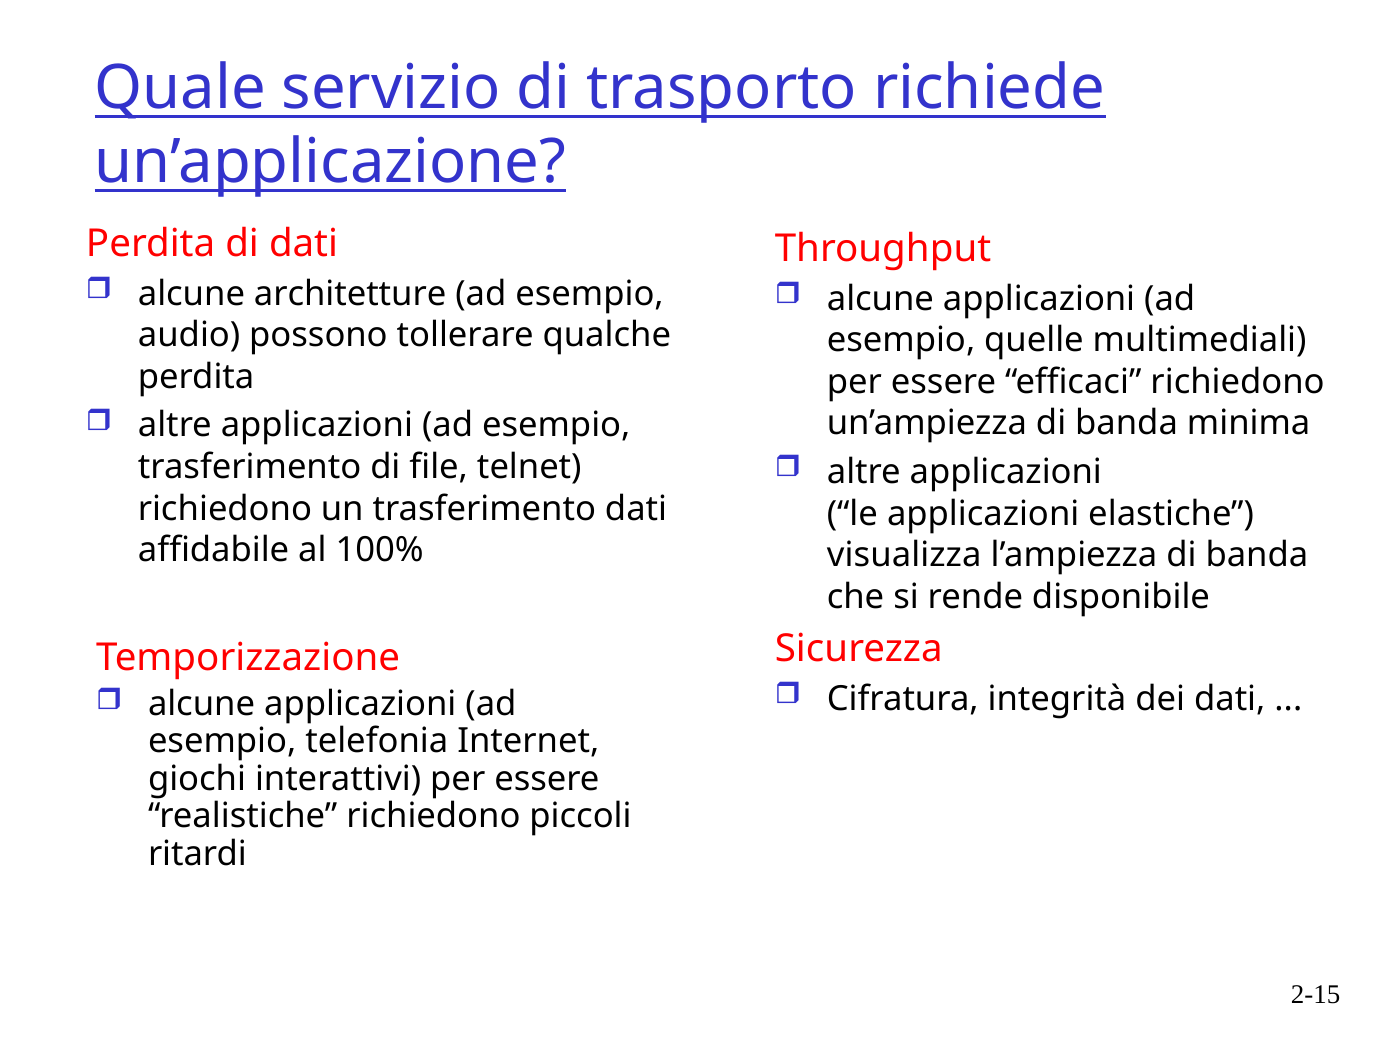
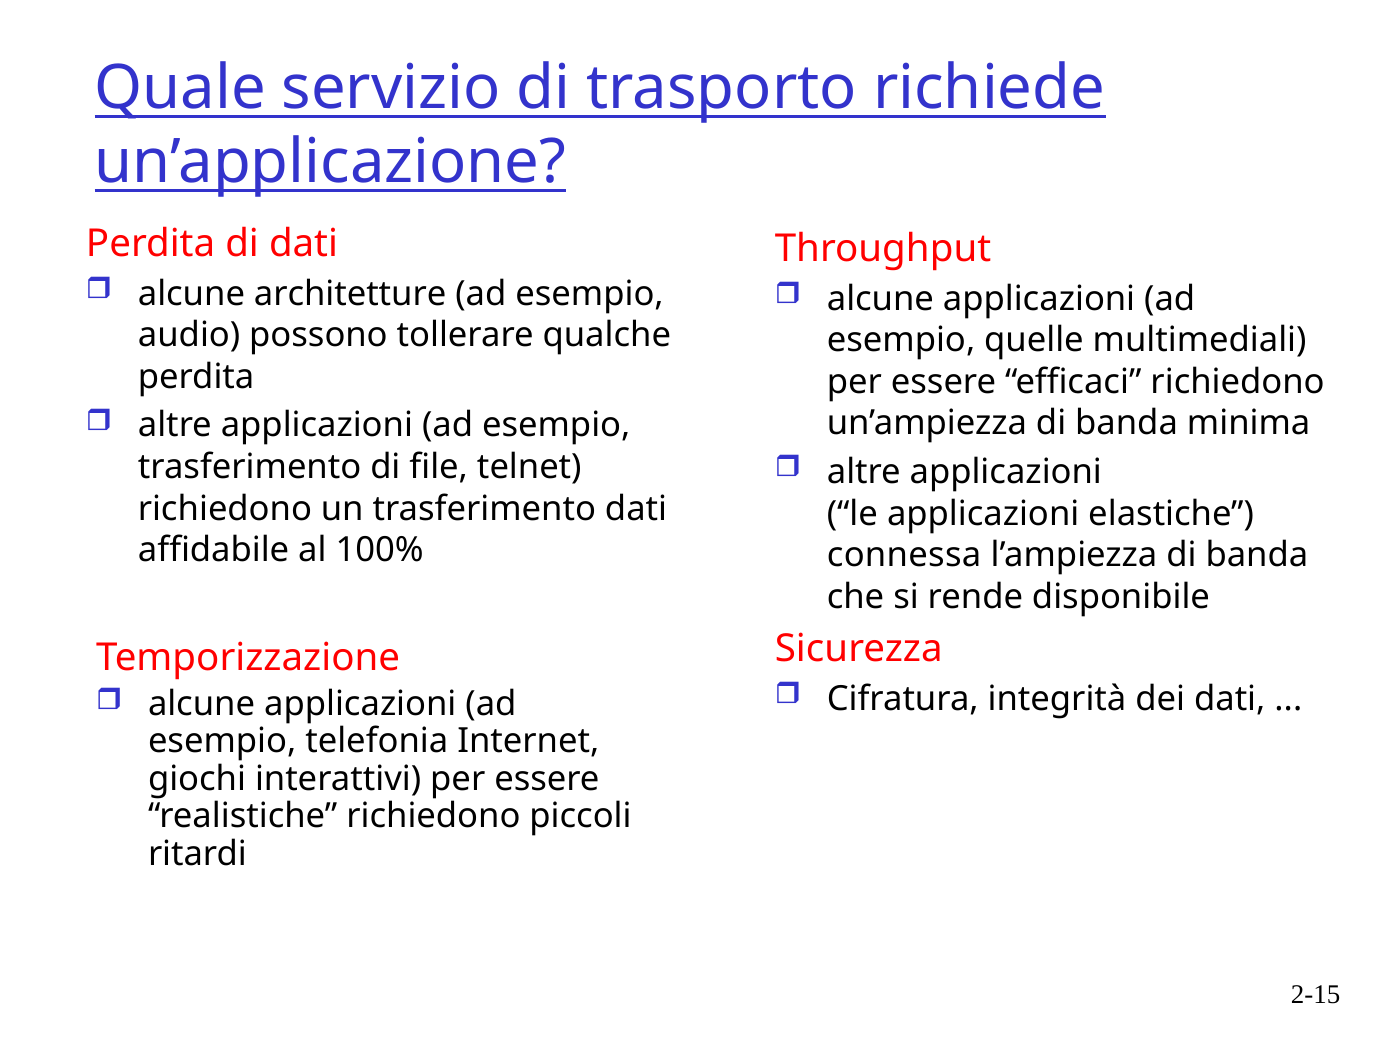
visualizza: visualizza -> connessa (904, 555)
